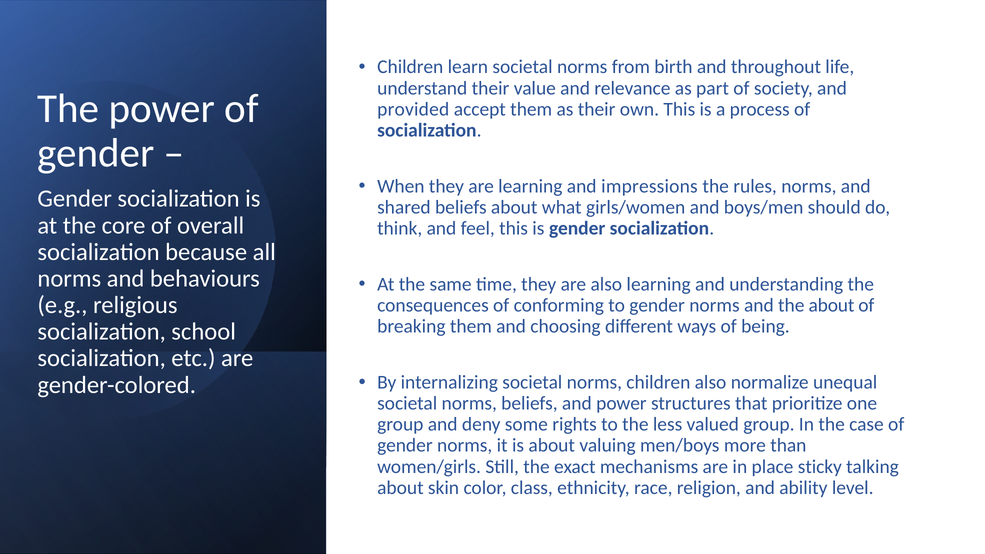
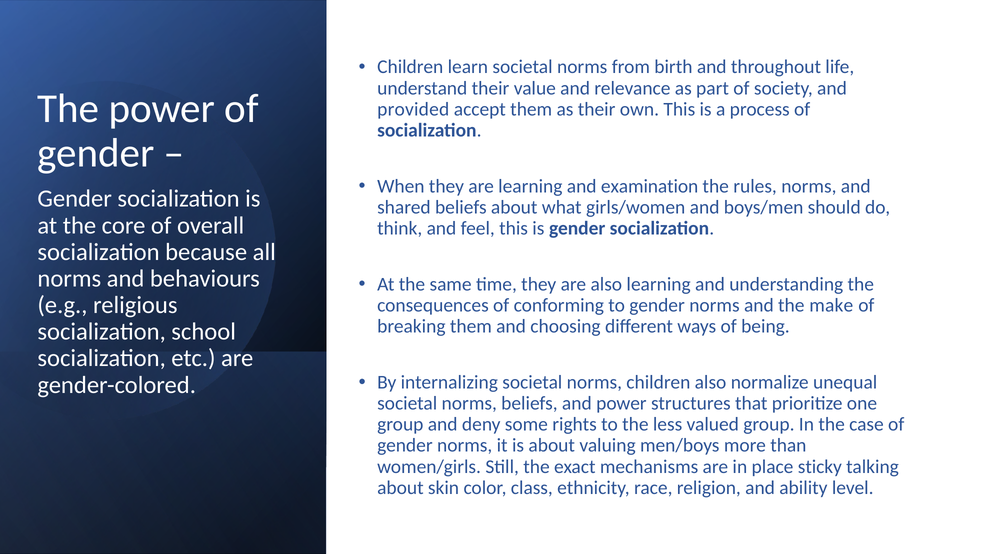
impressions: impressions -> examination (650, 186)
the about: about -> make (831, 305)
